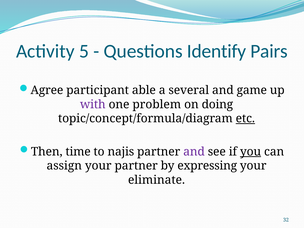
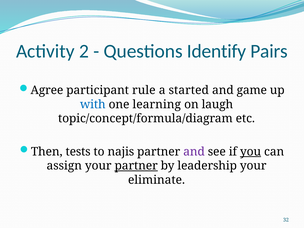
5: 5 -> 2 (84, 51)
able: able -> rule (144, 90)
several: several -> started (189, 90)
with colour: purple -> blue (93, 104)
problem: problem -> learning (157, 104)
doing: doing -> laugh (217, 104)
etc underline: present -> none (245, 119)
time: time -> tests (78, 152)
partner underline: none -> present (136, 166)
expressing: expressing -> leadership (207, 166)
